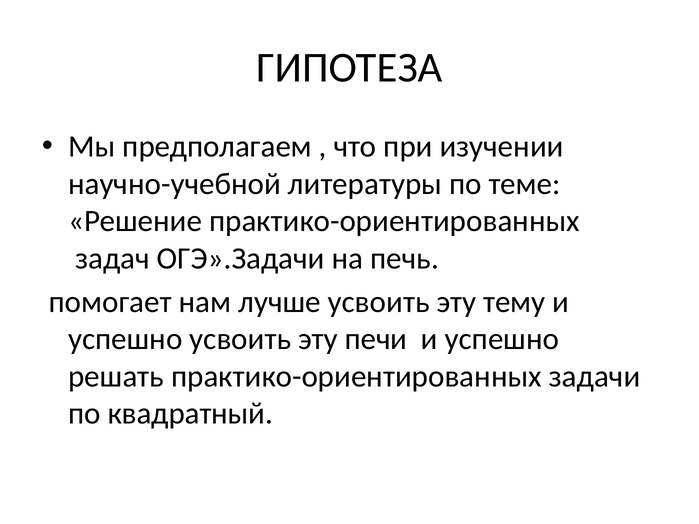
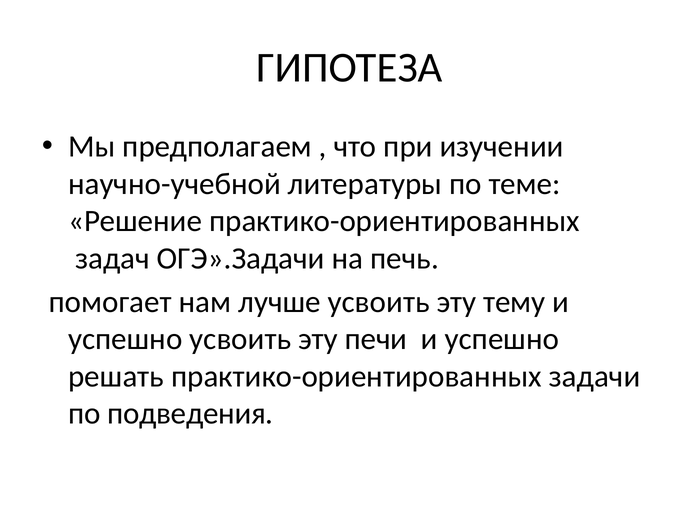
квадратный: квадратный -> подведения (190, 414)
